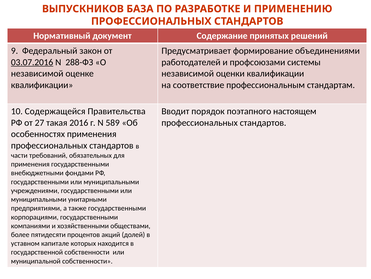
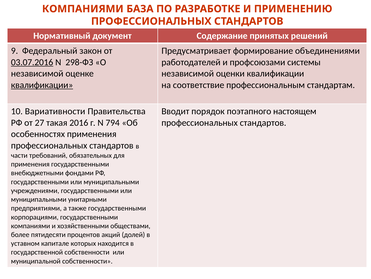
ВЫПУСКНИКОВ: ВЫПУСКНИКОВ -> КОМПАНИЯМИ (83, 9)
288-ФЗ: 288-ФЗ -> 298-ФЗ (79, 62)
квалификации underline: none -> present (42, 85)
Содержащейся: Содержащейся -> Вариативности (55, 111)
589: 589 -> 794 (113, 122)
